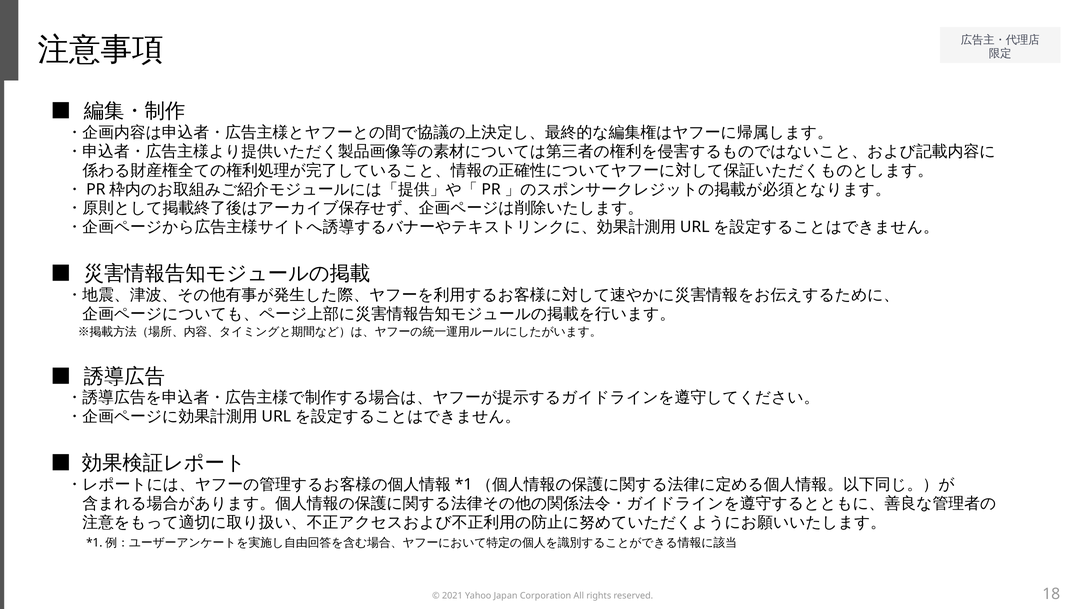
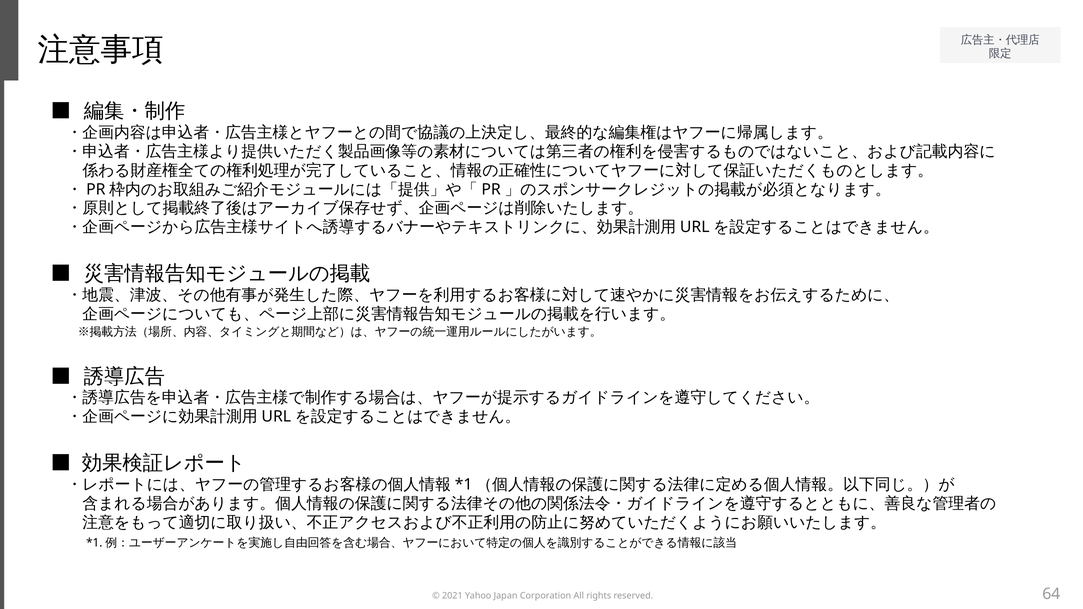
18: 18 -> 64 (1051, 594)
